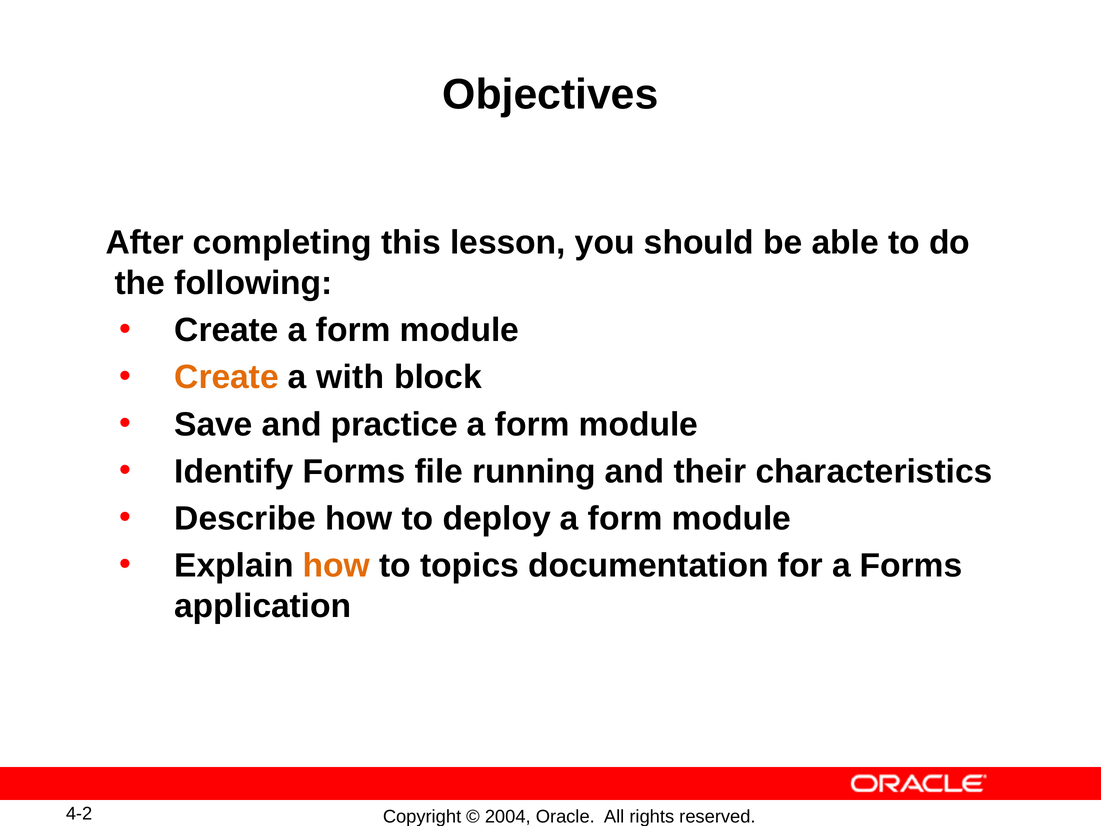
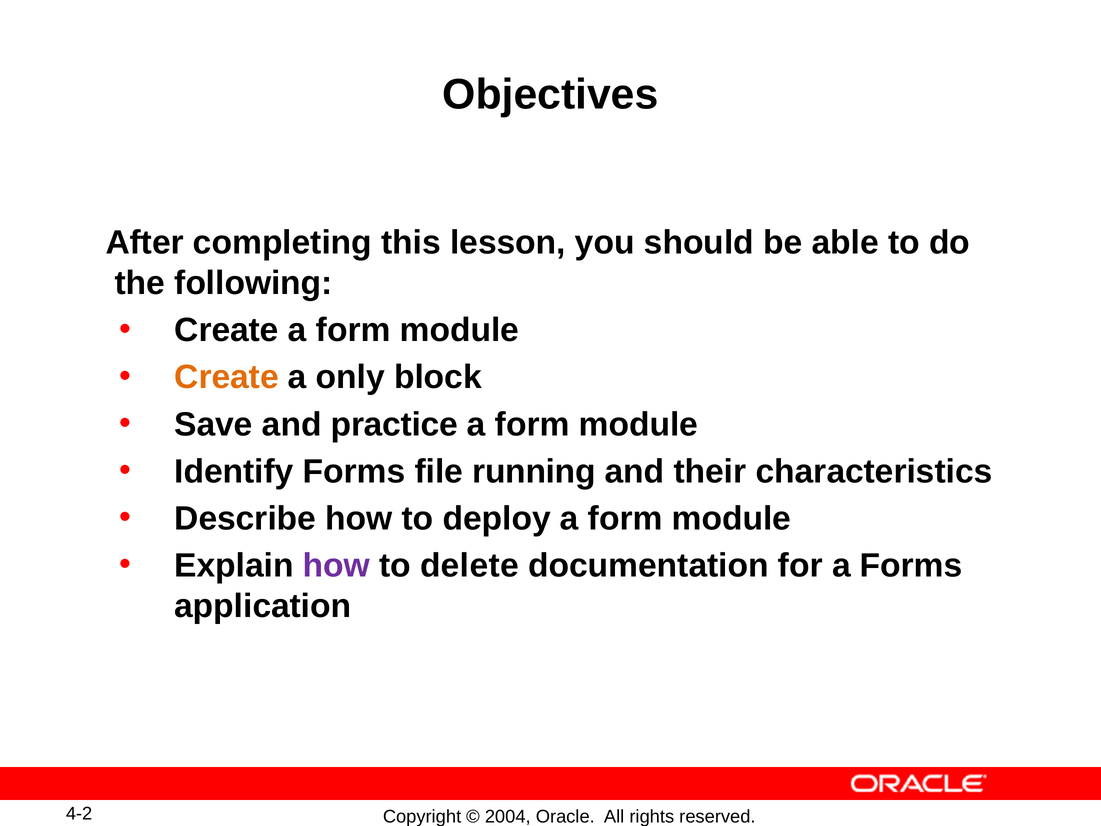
with: with -> only (350, 377)
how colour: orange -> purple (336, 566)
topics: topics -> delete (469, 566)
